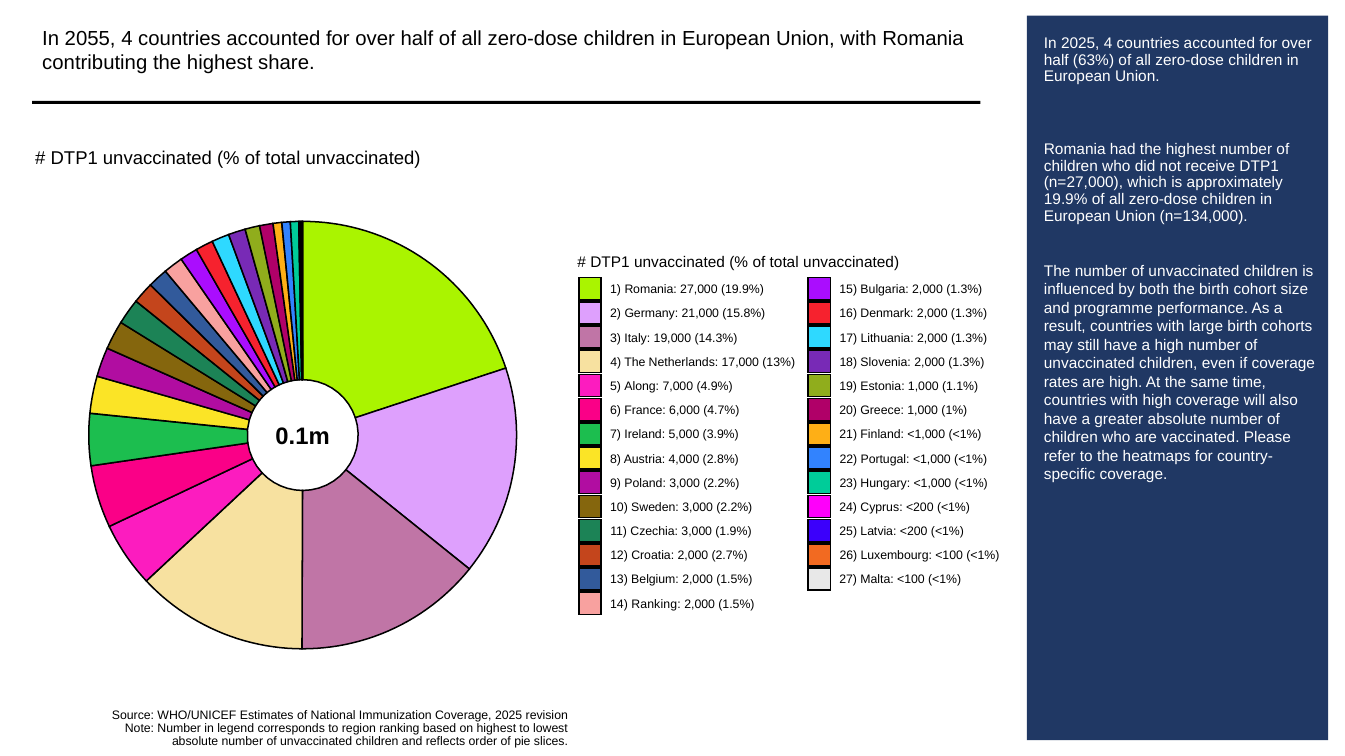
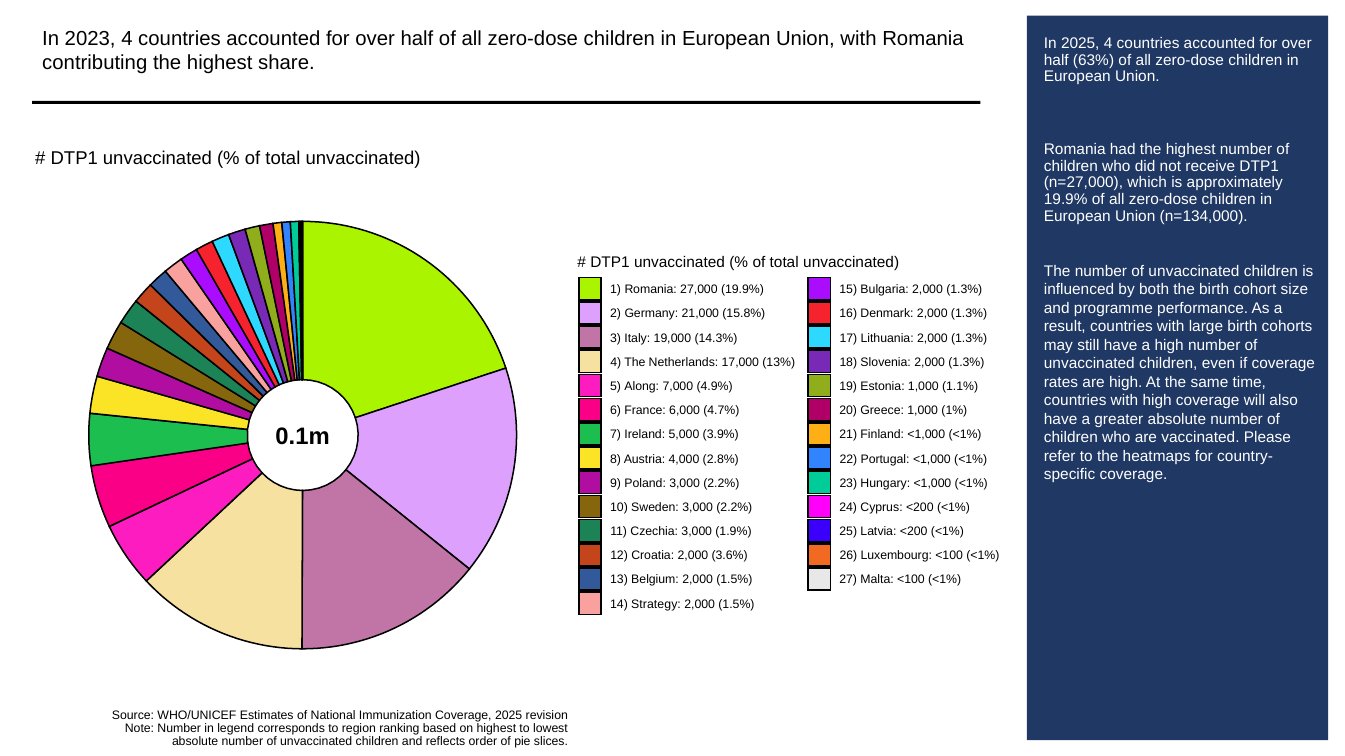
2055: 2055 -> 2023 (90, 39)
2.7%: 2.7% -> 3.6% (730, 556)
14 Ranking: Ranking -> Strategy (656, 605)
